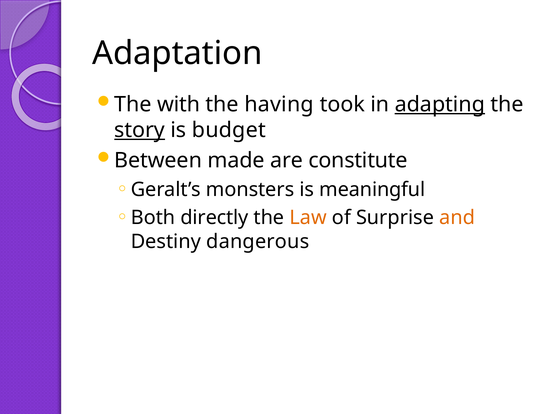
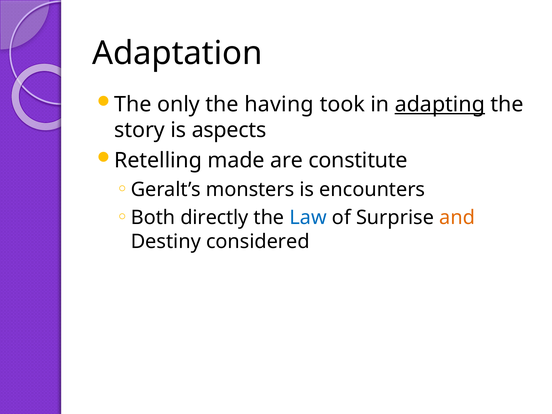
with: with -> only (178, 104)
story underline: present -> none (140, 130)
budget: budget -> aspects (229, 130)
Between: Between -> Retelling (158, 160)
meaningful: meaningful -> encounters (372, 189)
Law colour: orange -> blue (308, 218)
dangerous: dangerous -> considered (258, 242)
